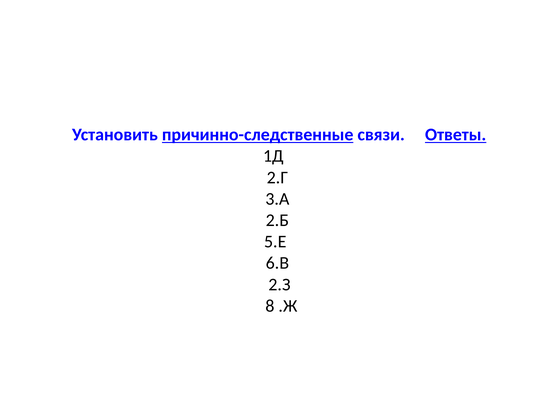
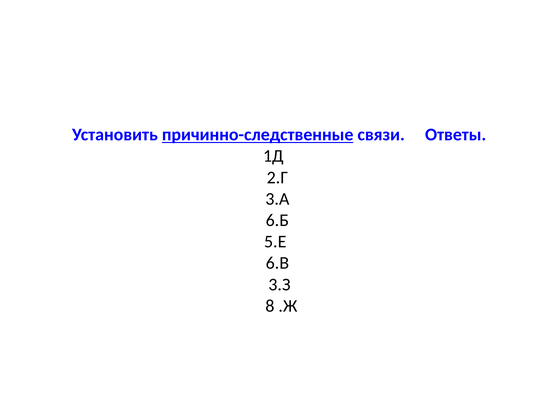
Ответы underline: present -> none (456, 135)
2.Б: 2.Б -> 6.Б (277, 220)
2.З: 2.З -> 3.З (279, 285)
